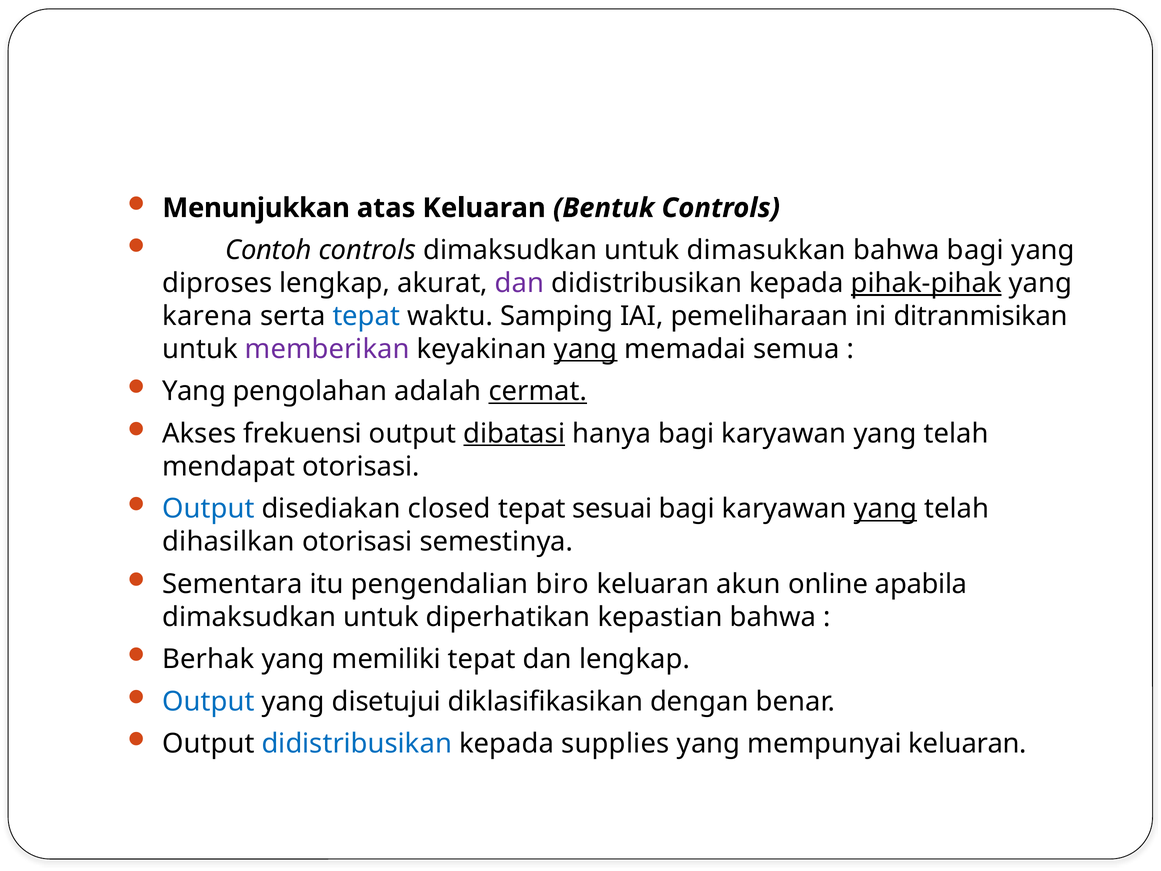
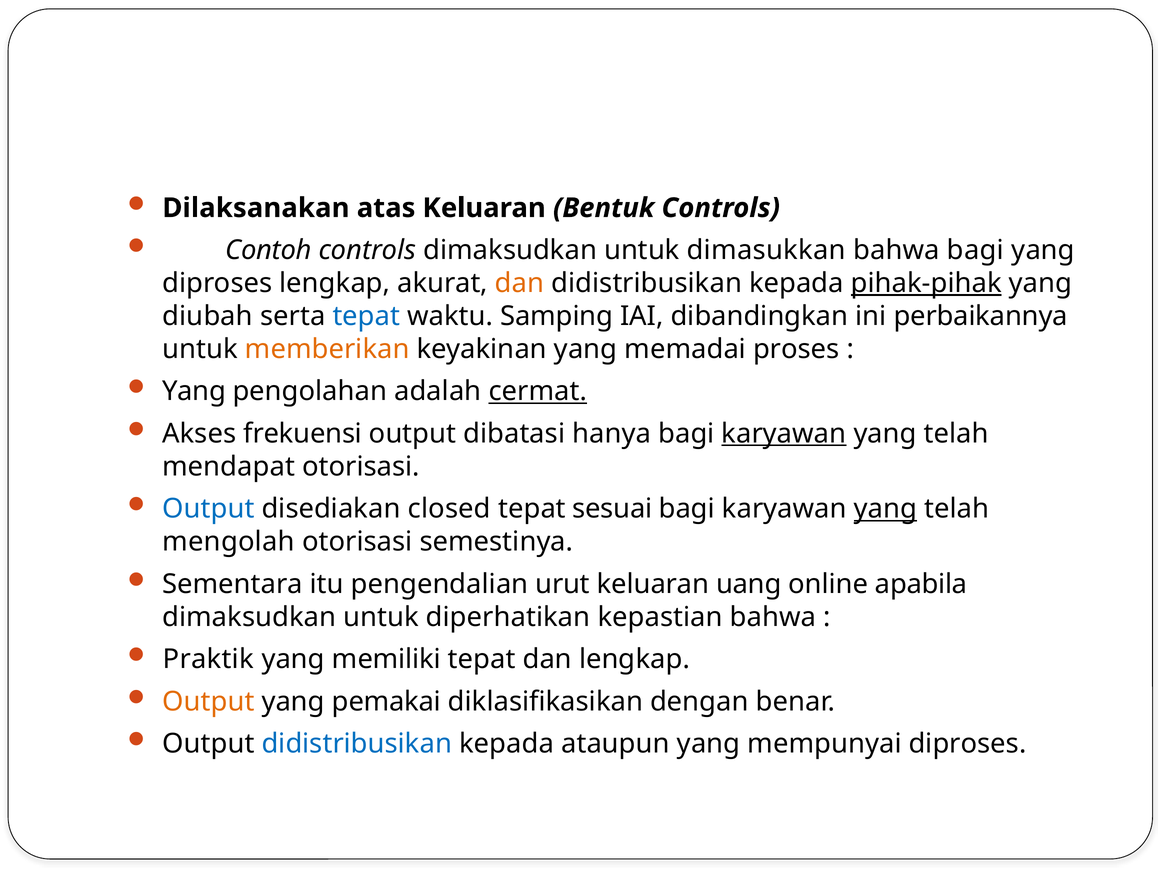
Menunjukkan: Menunjukkan -> Dilaksanakan (256, 208)
dan colour: purple -> orange (520, 283)
karena: karena -> diubah (208, 316)
pemeliharaan: pemeliharaan -> dibandingkan (759, 316)
ditranmisikan: ditranmisikan -> perbaikannya (981, 316)
memberikan colour: purple -> orange (327, 349)
yang underline: present -> none (586, 349)
semua: semua -> proses (796, 349)
dibatasi underline: present -> none (514, 434)
karyawan underline: none -> present (784, 434)
dihasilkan: dihasilkan -> mengolah (229, 542)
biro: biro -> urut (563, 584)
akun: akun -> uang (749, 584)
Berhak: Berhak -> Praktik (208, 659)
Output colour: blue -> orange (208, 701)
disetujui: disetujui -> pemakai (386, 701)
supplies: supplies -> ataupun (615, 744)
mempunyai keluaran: keluaran -> diproses (968, 744)
